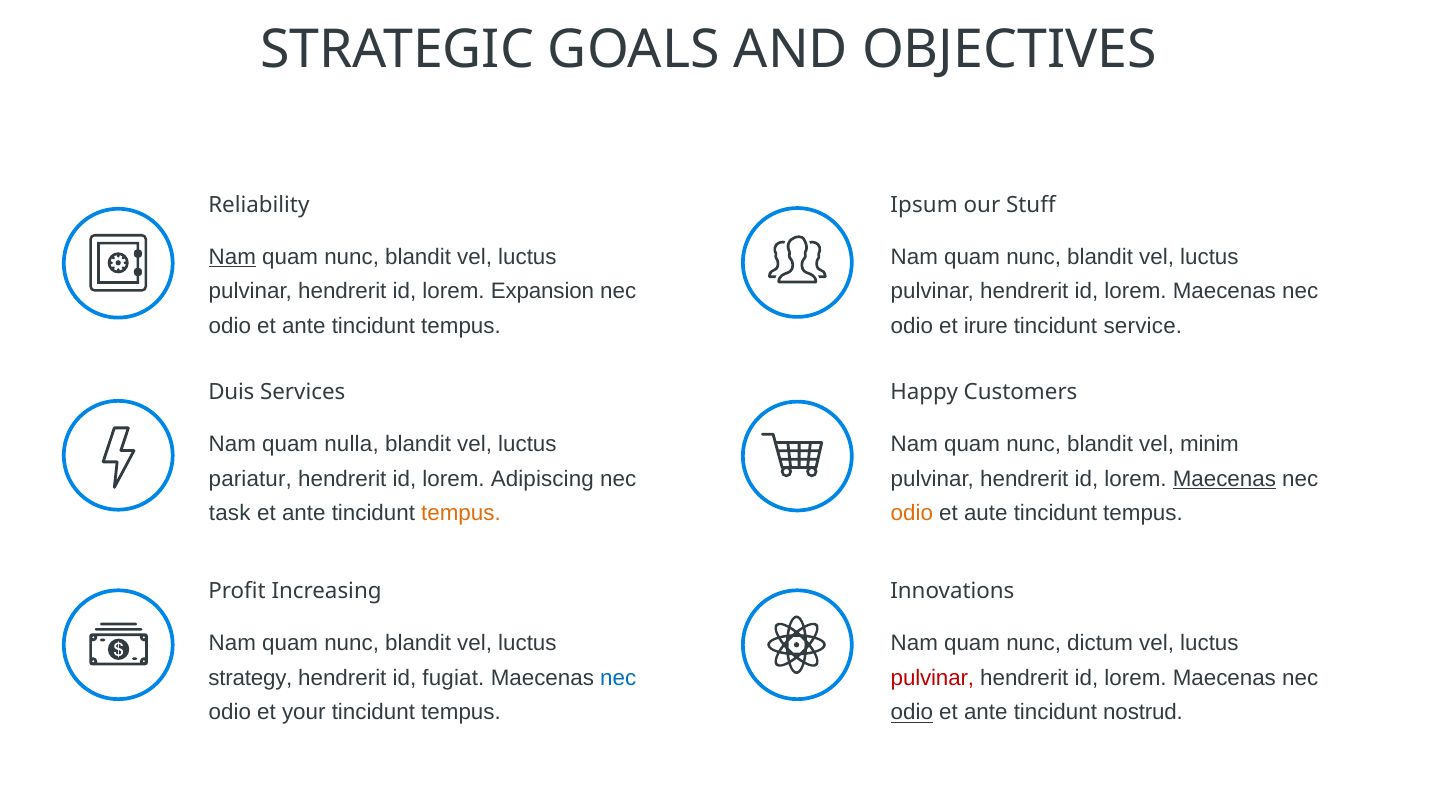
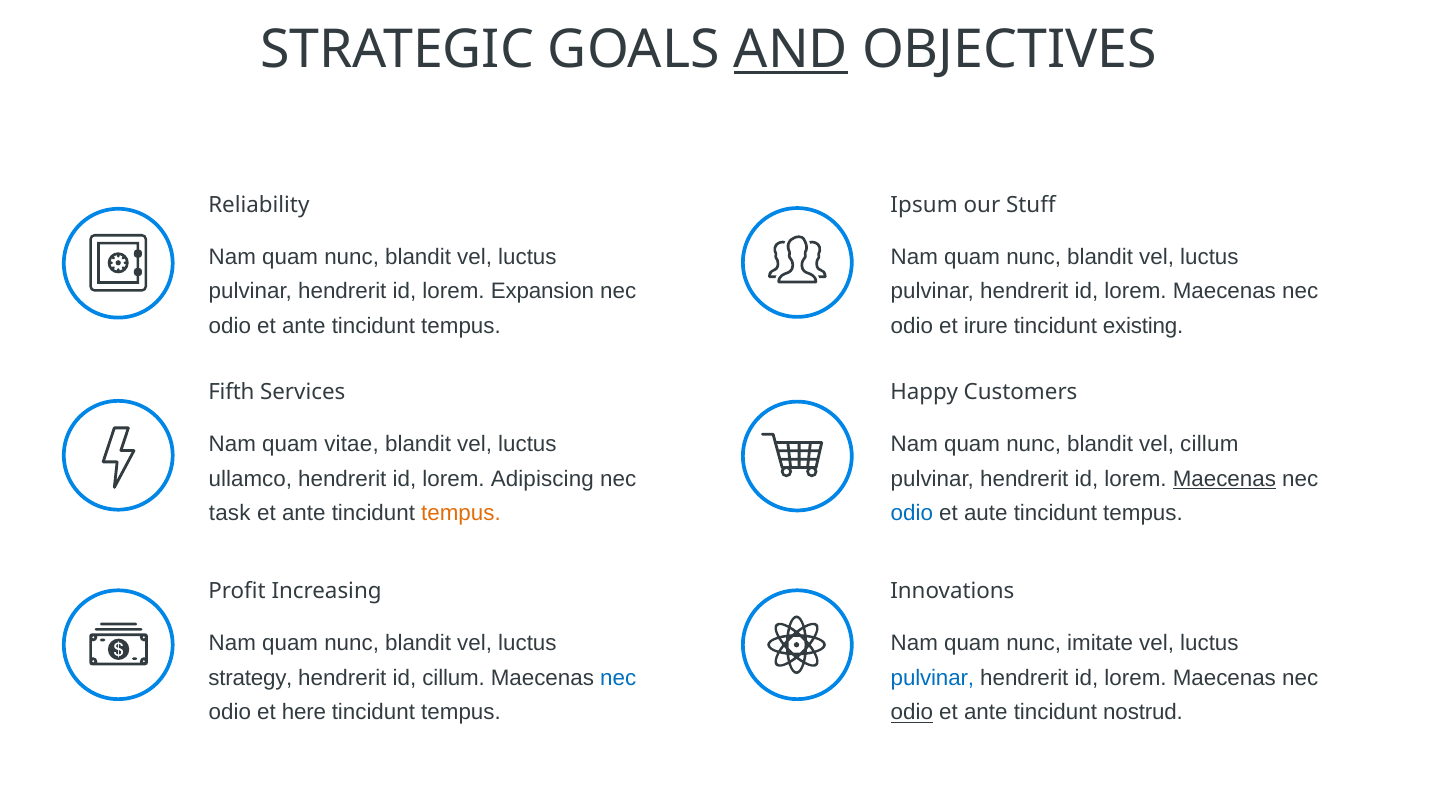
AND underline: none -> present (791, 50)
Nam underline: present -> none (232, 257)
service: service -> existing (1143, 327)
Duis: Duis -> Fifth (231, 393)
nulla: nulla -> vitae (352, 444)
vel minim: minim -> cillum (1209, 444)
pariatur: pariatur -> ullamco (250, 479)
odio colour: orange -> blue (912, 514)
dictum: dictum -> imitate (1100, 643)
id fugiat: fugiat -> cillum (454, 678)
pulvinar colour: red -> blue (932, 678)
your: your -> here (304, 713)
